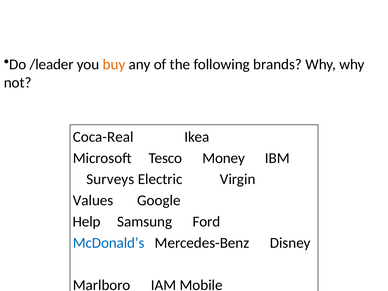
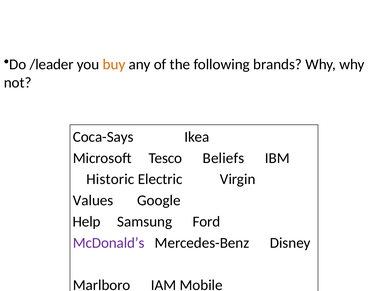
Coca-Real: Coca-Real -> Coca-Says (103, 137)
Money: Money -> Beliefs (223, 158)
Surveys: Surveys -> Historic (110, 179)
McDonald’s colour: blue -> purple (109, 243)
